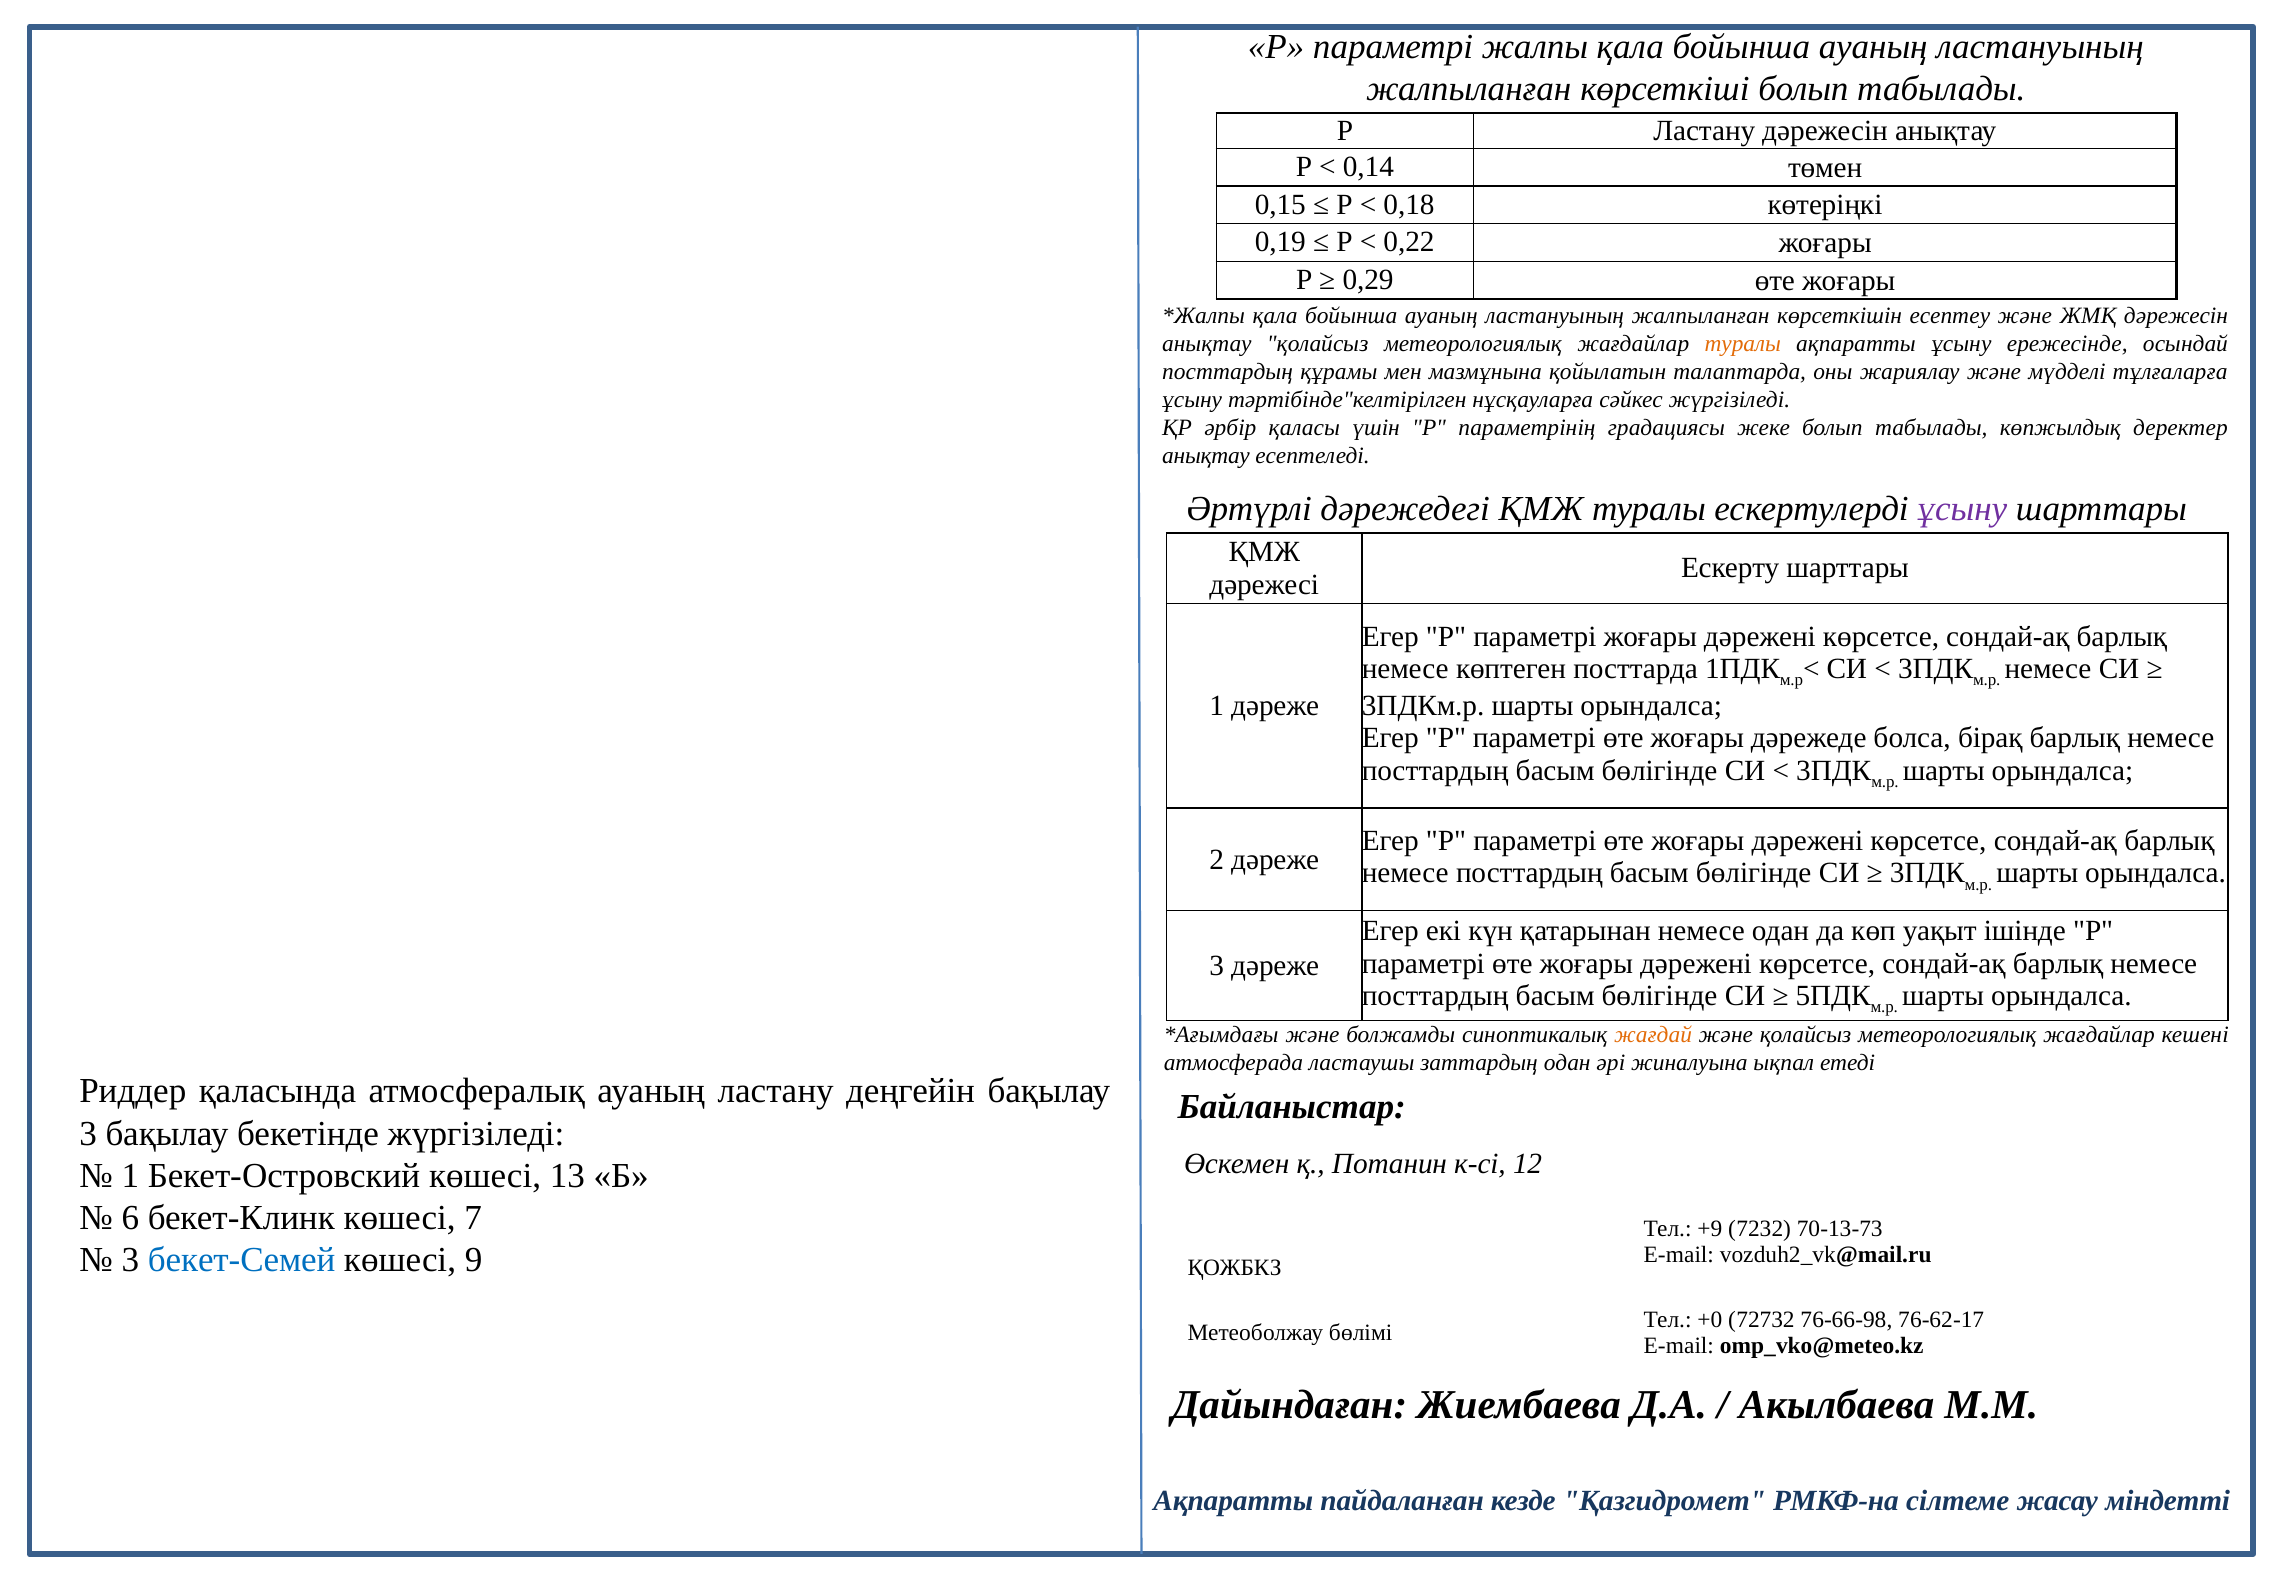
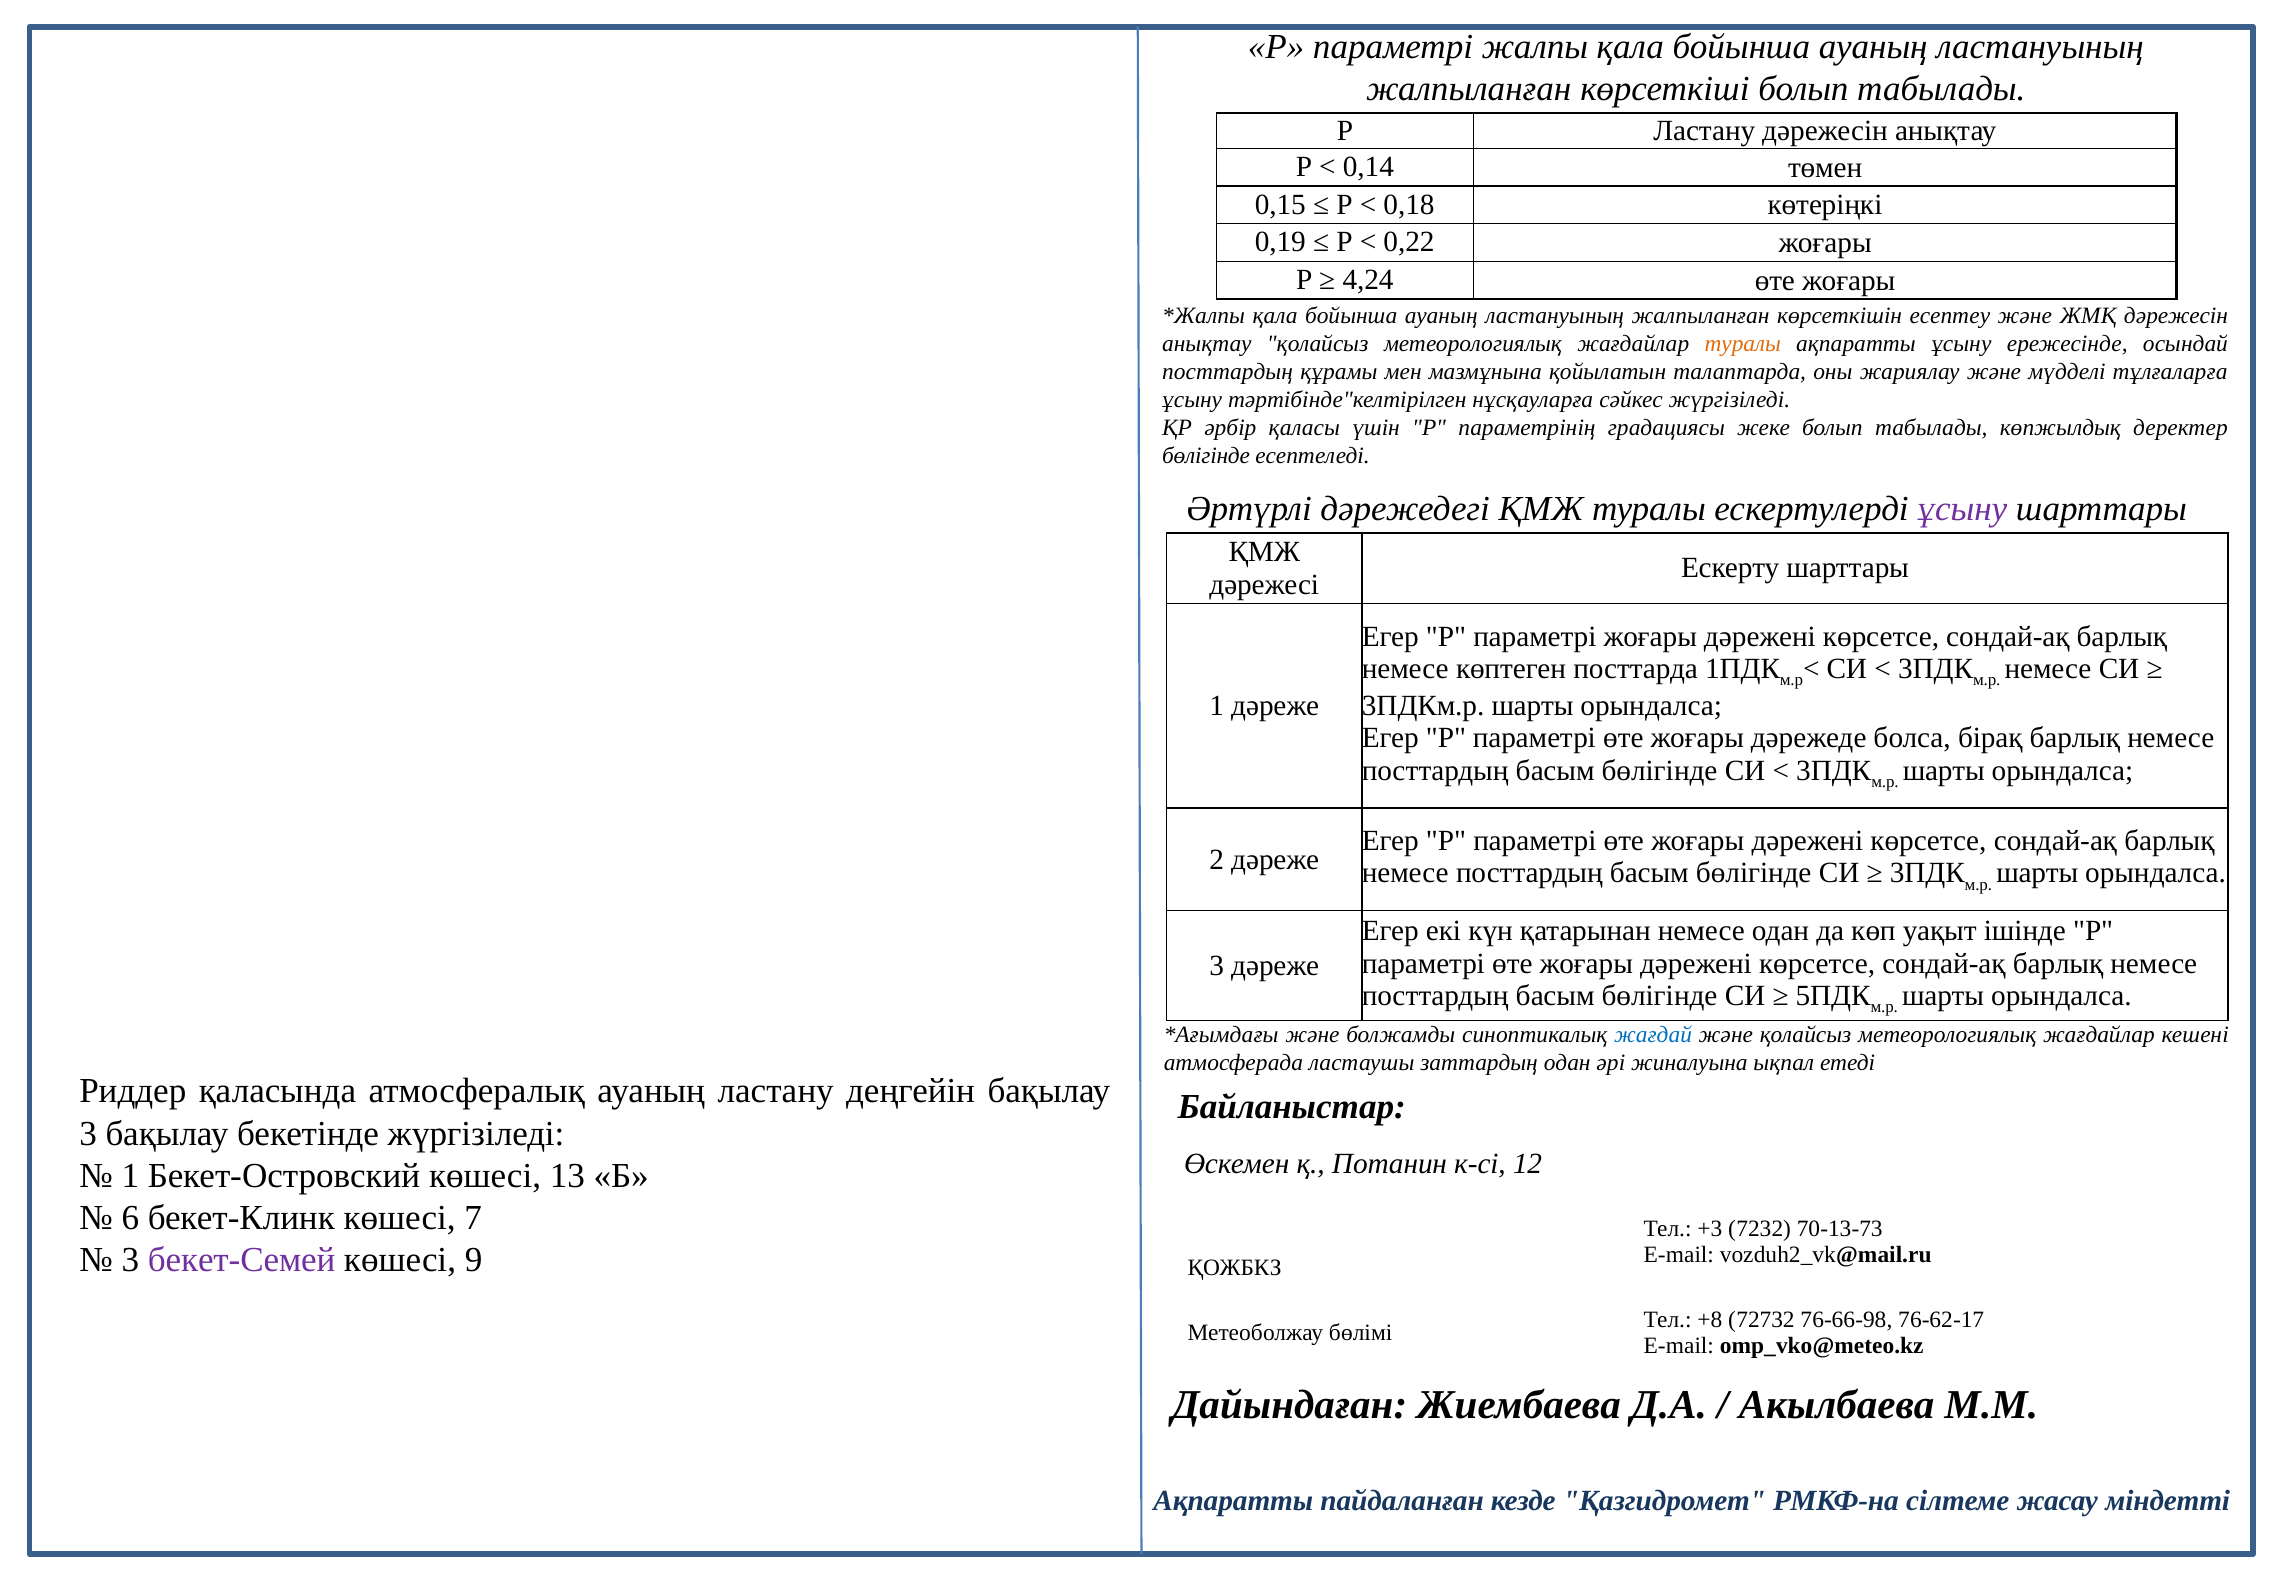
0,29: 0,29 -> 4,24 (1368, 280)
анықтау: анықтау -> бөлігінде (1206, 455)
жағдай colour: orange -> blue (1653, 1034)
+9: +9 -> +3 (1710, 1229)
бекет-Семей colour: blue -> purple (242, 1260)
+0: +0 -> +8 (1710, 1320)
